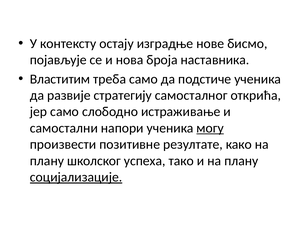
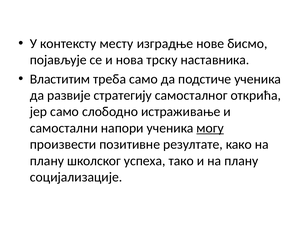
остају: остају -> месту (116, 44)
броја: броја -> трску (162, 60)
социјализације underline: present -> none (76, 177)
